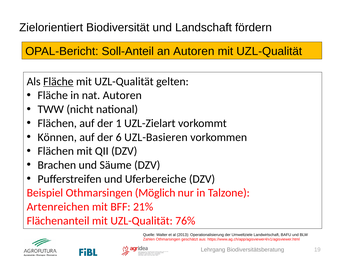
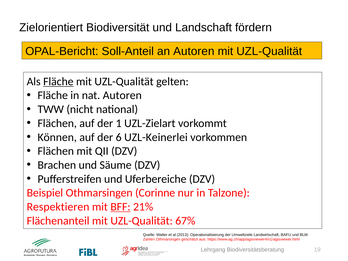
UZL-Basieren: UZL-Basieren -> UZL-Keinerlei (156, 137)
Möglich: Möglich -> Corinne (155, 193)
Artenreichen: Artenreichen -> Respektieren (58, 207)
BFF underline: none -> present (120, 207)
76%: 76% -> 67% (185, 221)
